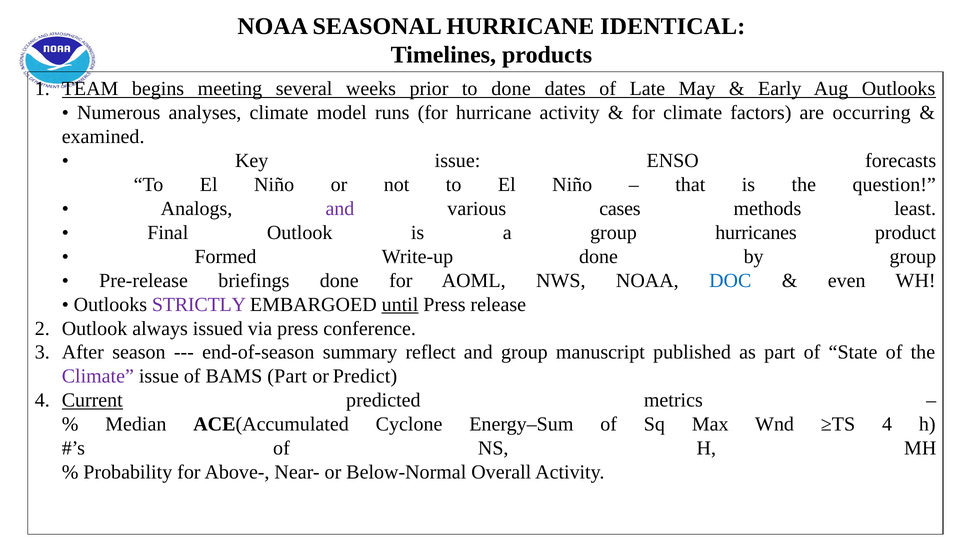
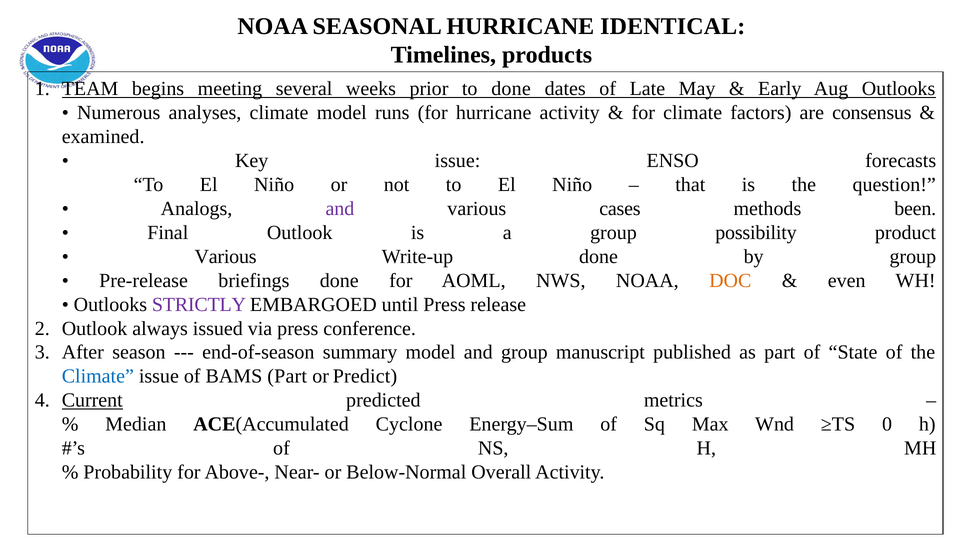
occurring: occurring -> consensus (872, 113)
least: least -> been (915, 209)
hurricanes: hurricanes -> possibility (756, 233)
Formed: Formed -> Various (226, 257)
DOC colour: blue -> orange (730, 281)
until underline: present -> none (400, 305)
summary reflect: reflect -> model (431, 353)
Climate colour: purple -> blue (98, 377)
≥TS 4: 4 -> 0 (887, 425)
